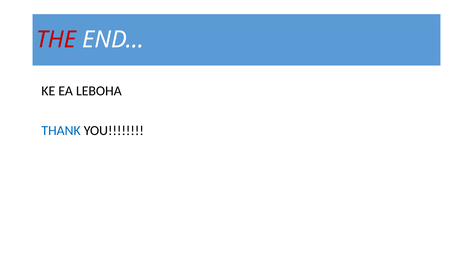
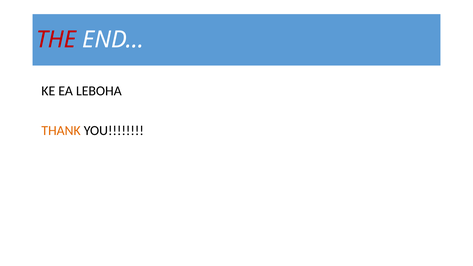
THANK colour: blue -> orange (61, 131)
